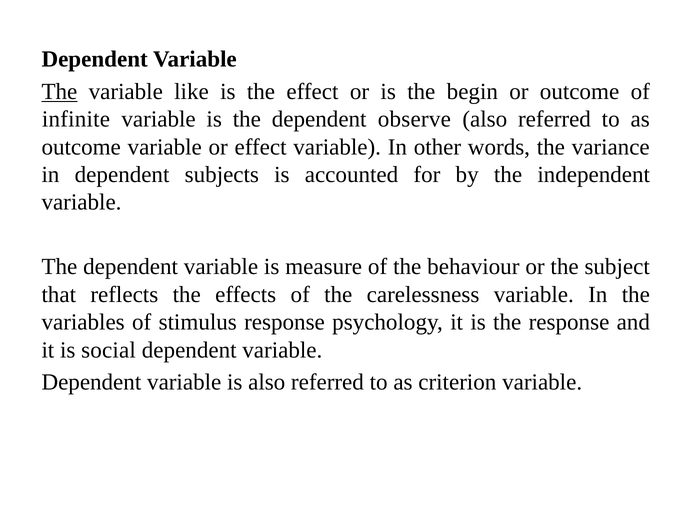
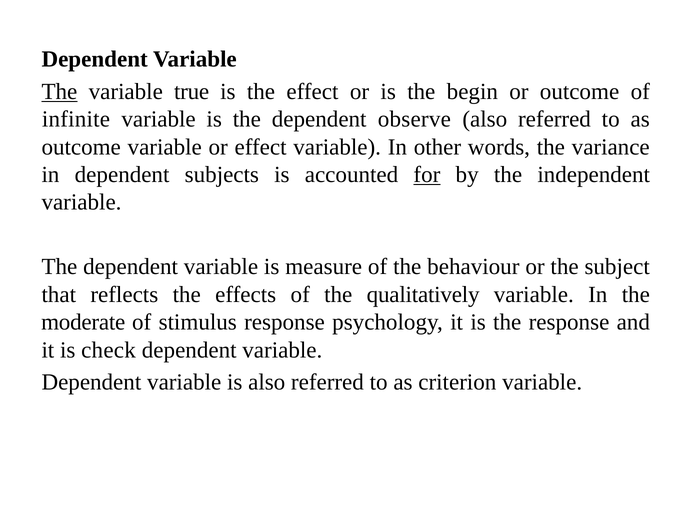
like: like -> true (192, 92)
for underline: none -> present (427, 175)
carelessness: carelessness -> qualitatively (423, 295)
variables: variables -> moderate (83, 322)
social: social -> check (108, 350)
